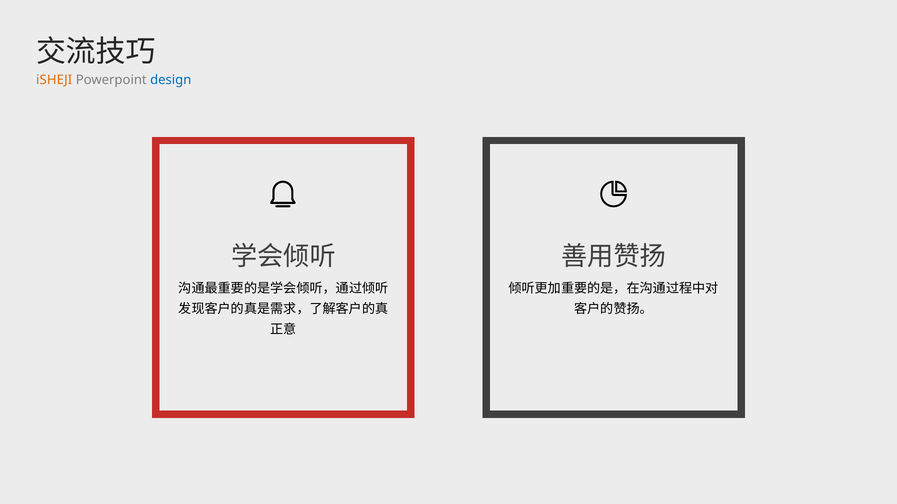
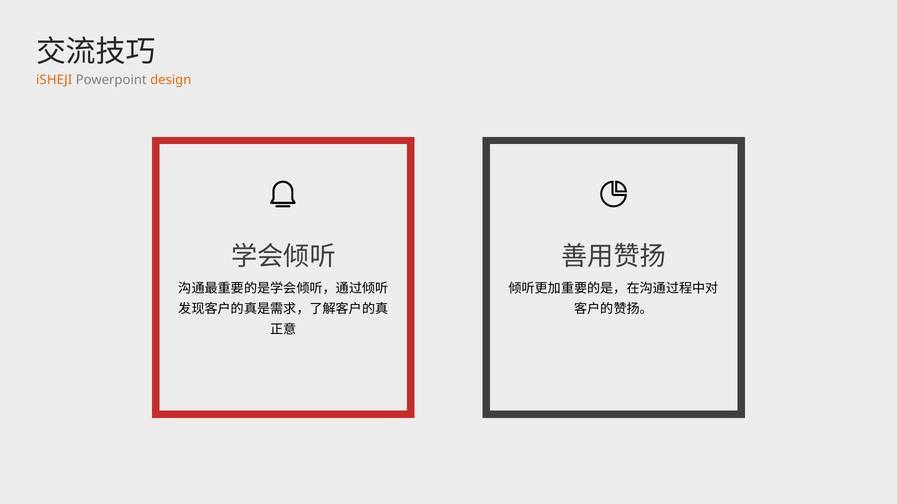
design colour: blue -> orange (171, 80)
